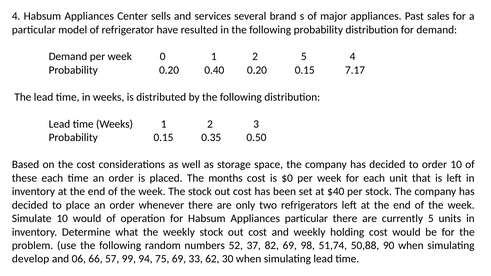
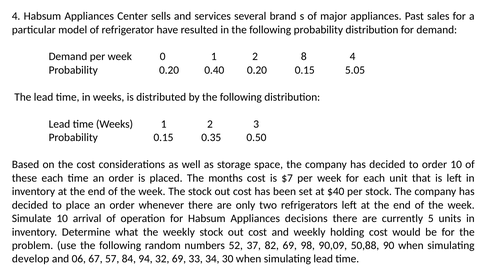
2 5: 5 -> 8 (304, 57)
7.17: 7.17 -> 5.05 (355, 70)
$0: $0 -> $7 (287, 178)
10 would: would -> arrival (87, 219)
Appliances particular: particular -> decisions (306, 219)
51,74: 51,74 -> 90,09 (333, 246)
66: 66 -> 67 (95, 259)
99: 99 -> 84 (129, 259)
75: 75 -> 32 (162, 259)
62: 62 -> 34 (212, 259)
